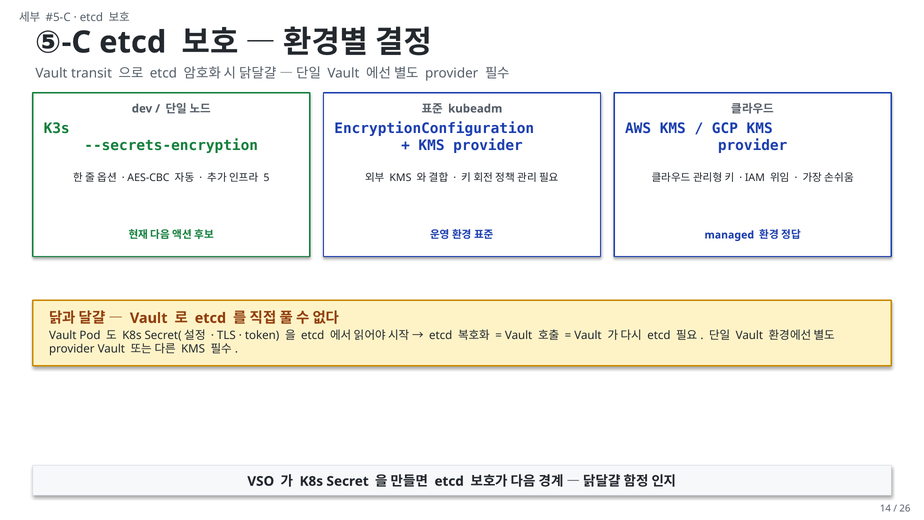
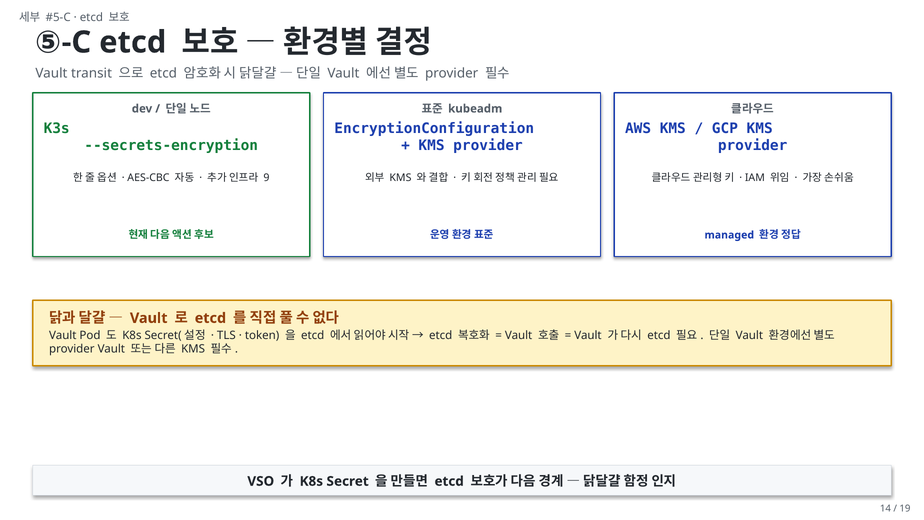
5: 5 -> 9 (267, 178)
26: 26 -> 19 (905, 508)
